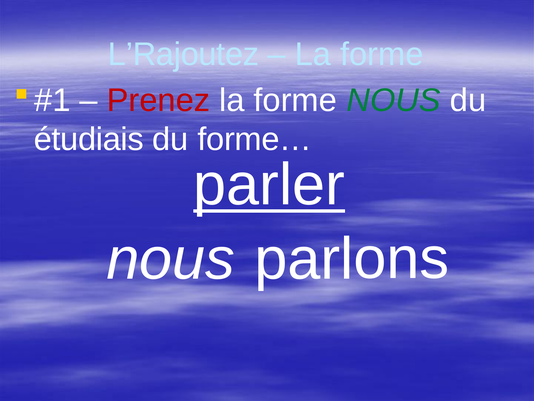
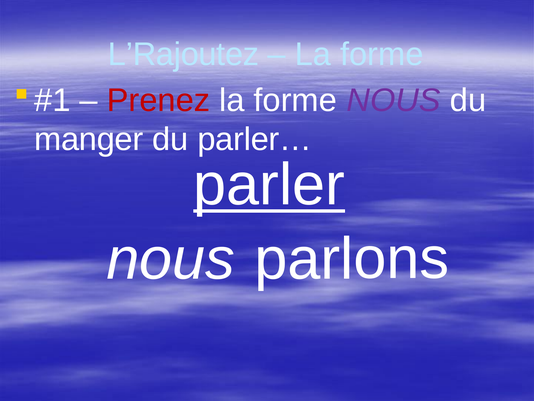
NOUS colour: green -> purple (394, 100)
étudiais: étudiais -> manger (89, 139)
forme…: forme… -> parler… (255, 139)
